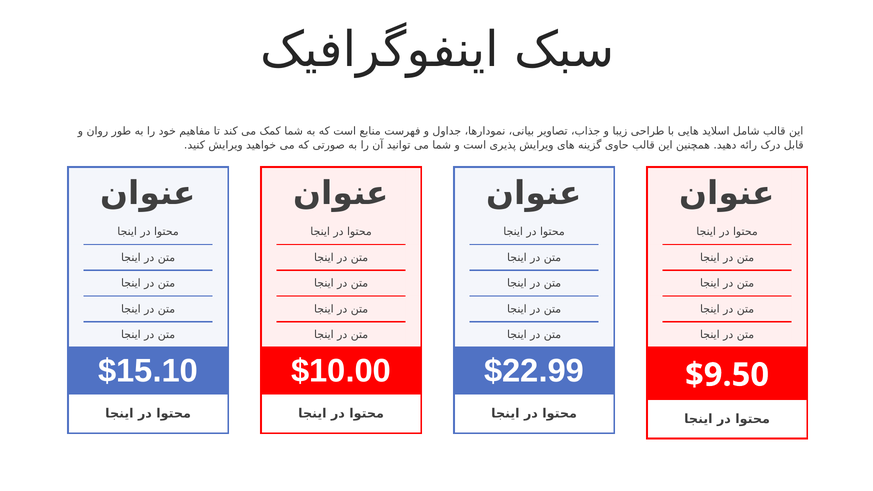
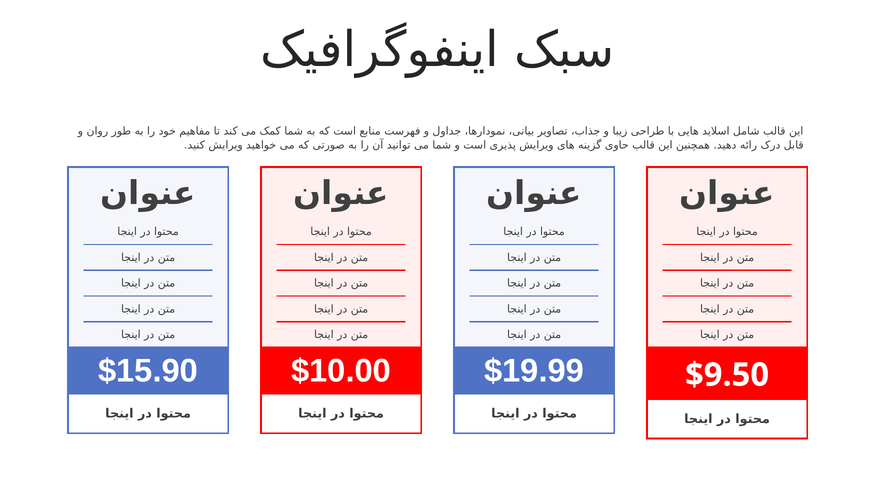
$15.10: $15.10 -> $15.90 (148, 371)
$22.99: $22.99 -> $19.99 (534, 371)
